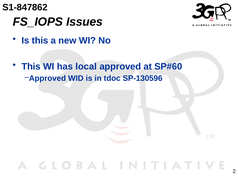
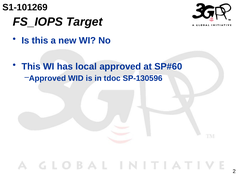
S1-847862: S1-847862 -> S1-101269 (25, 7)
Issues: Issues -> Target (84, 22)
